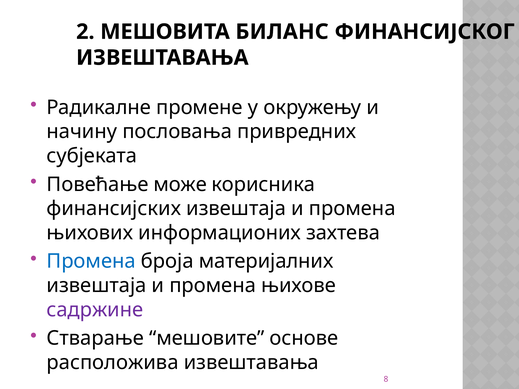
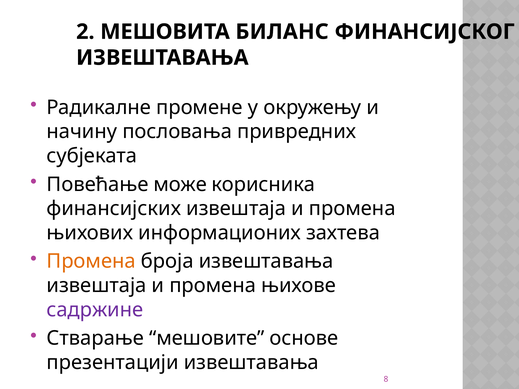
Промена colour: blue -> orange (91, 262)
броја материјалних: материјалних -> извештавања (266, 262)
расположива: расположива -> презентацији (113, 363)
